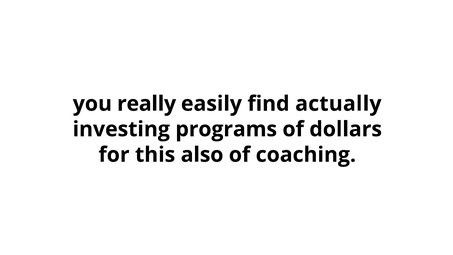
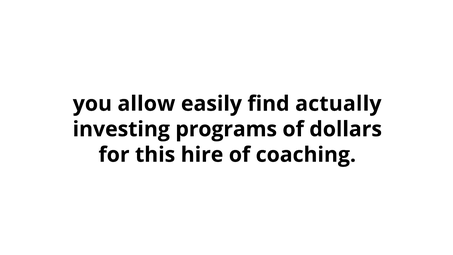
really: really -> allow (146, 104)
also: also -> hire (202, 155)
